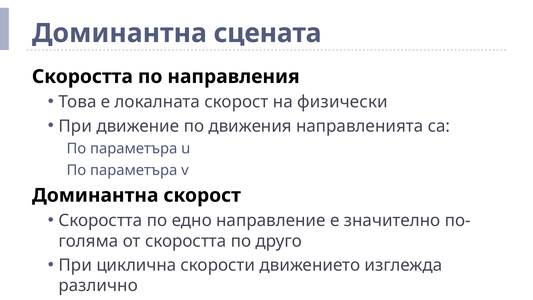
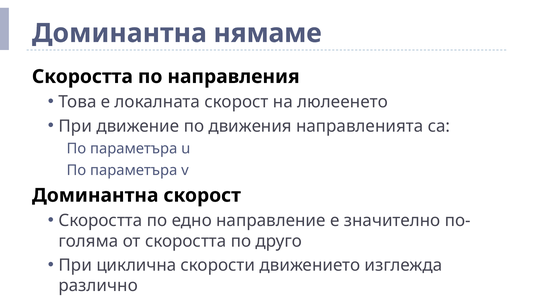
сцената: сцената -> нямаме (268, 33)
физически: физически -> люлеенето (343, 102)
